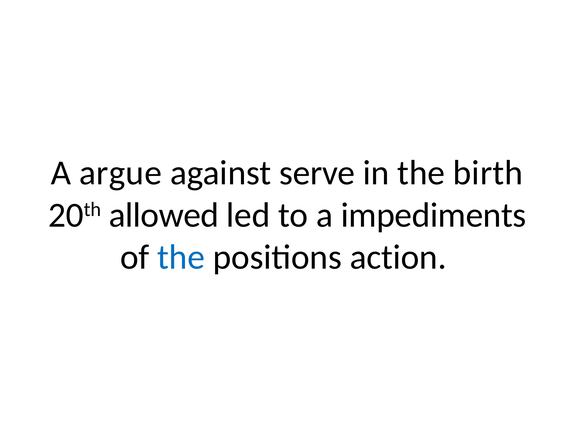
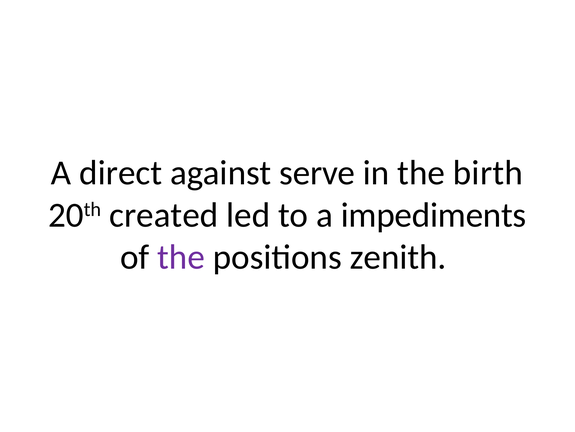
argue: argue -> direct (121, 173)
allowed: allowed -> created (164, 215)
the colour: blue -> purple (181, 257)
action: action -> zenith (398, 257)
